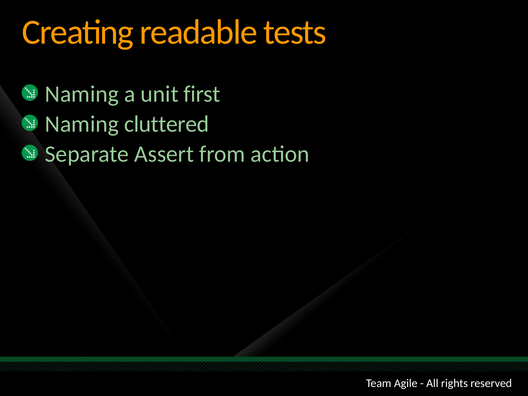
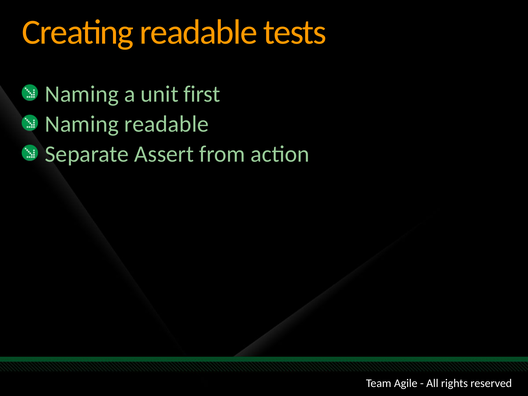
Naming cluttered: cluttered -> readable (167, 124)
